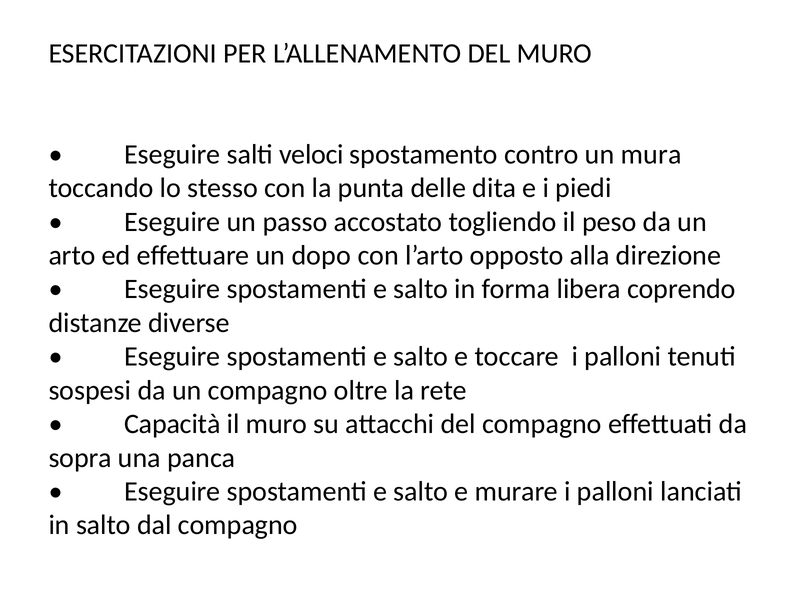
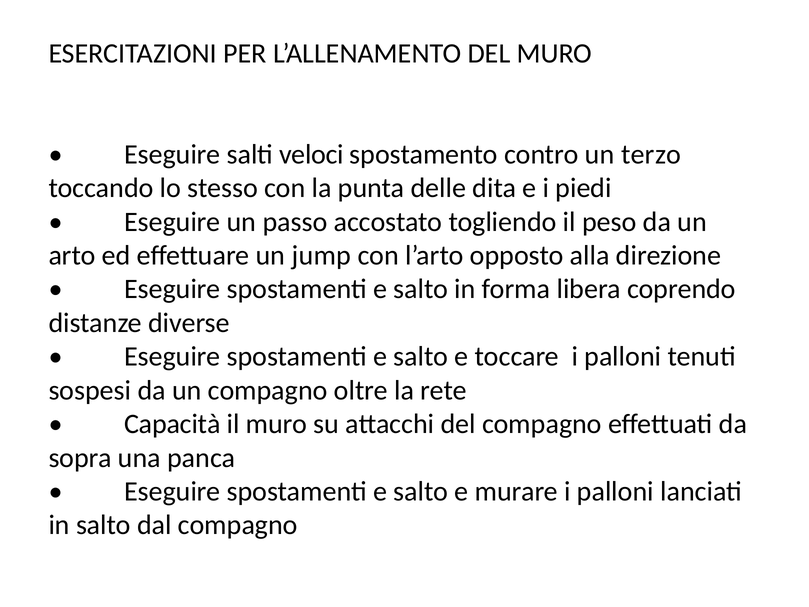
mura: mura -> terzo (651, 154)
dopo: dopo -> jump (321, 255)
